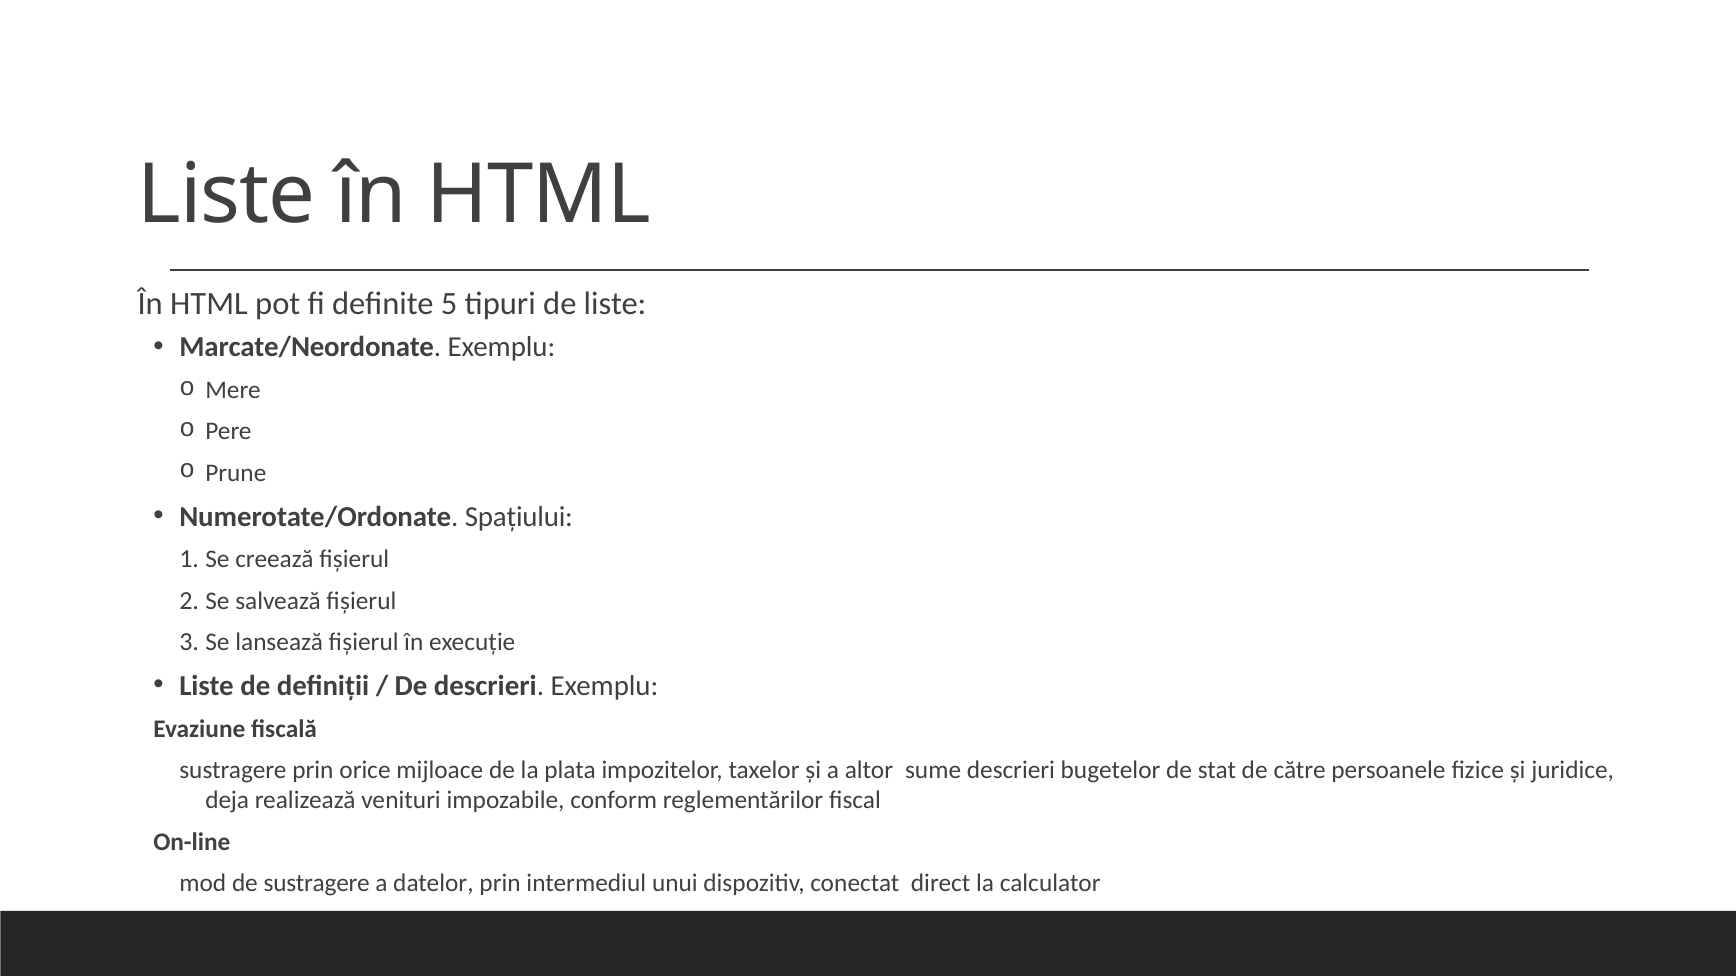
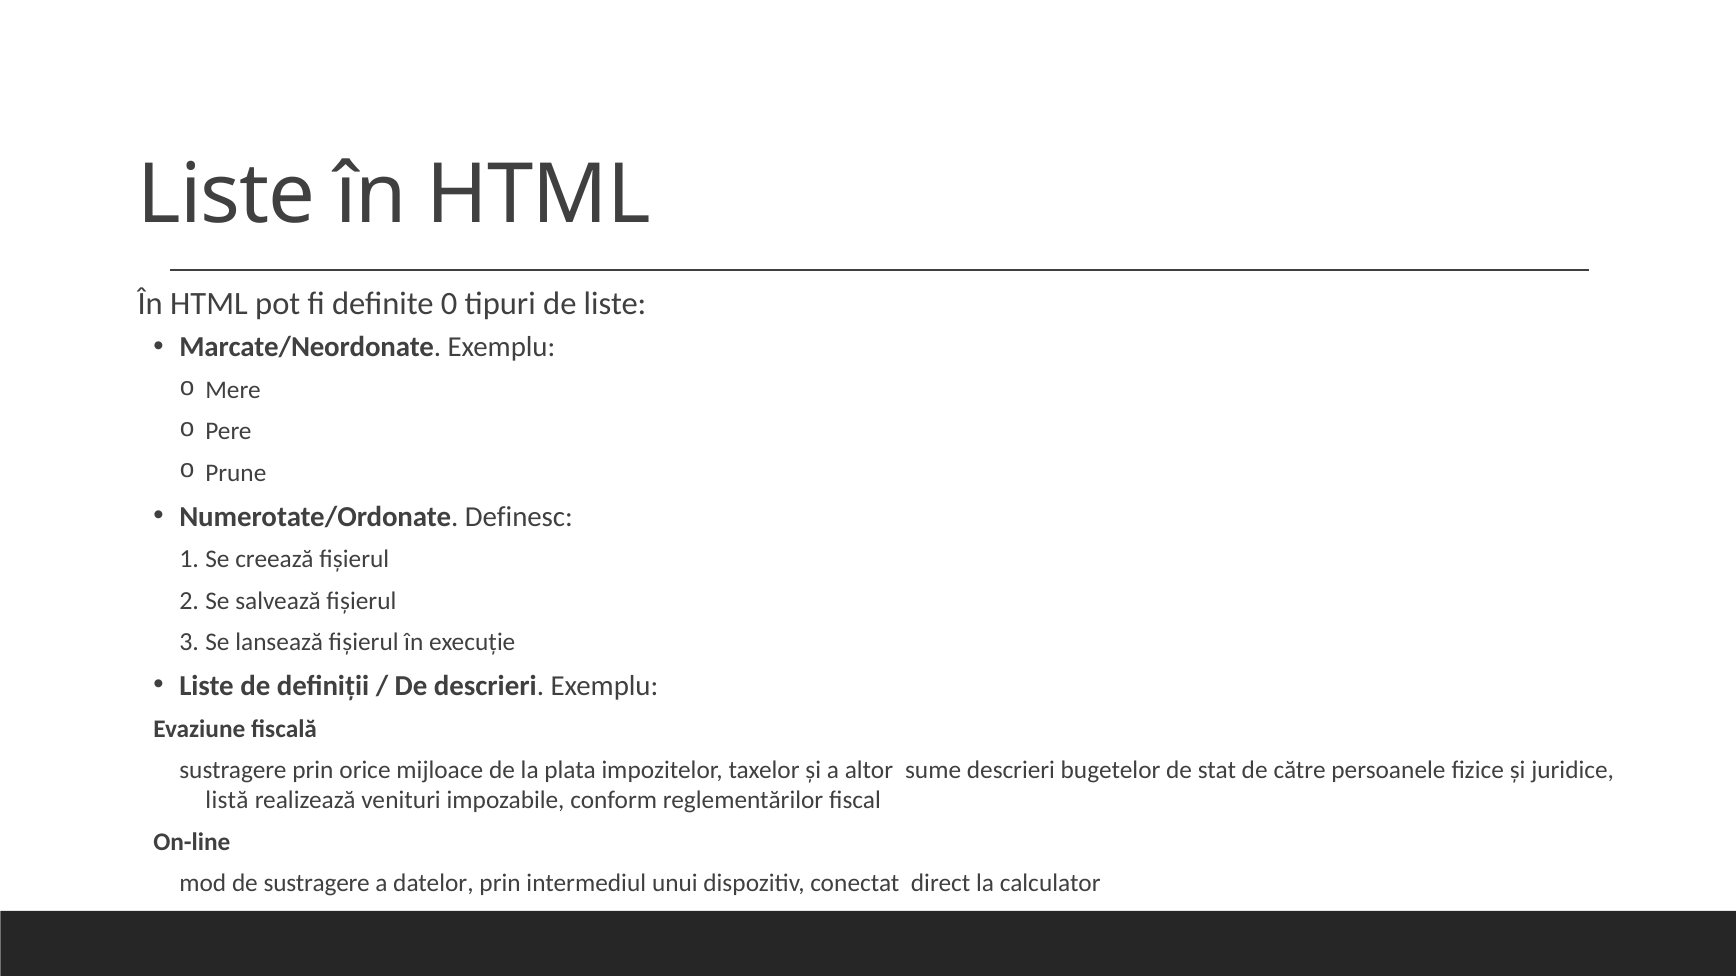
5: 5 -> 0 (449, 303)
Spaţiului: Spaţiului -> Definesc (519, 517)
deja: deja -> listă (227, 801)
